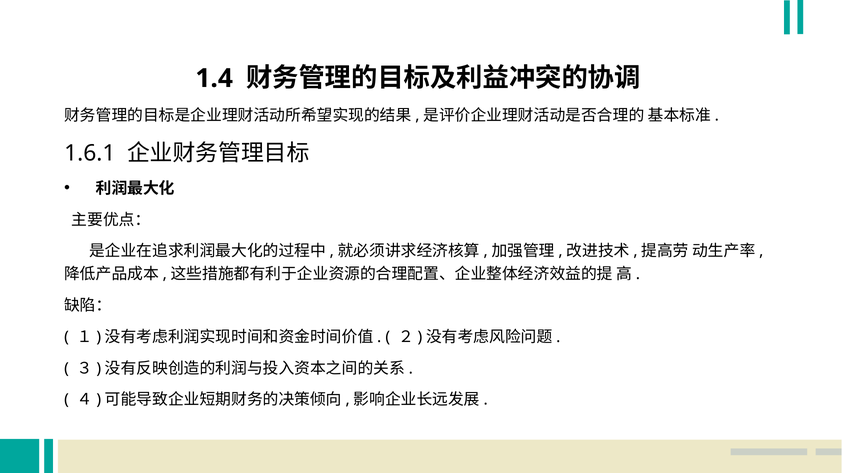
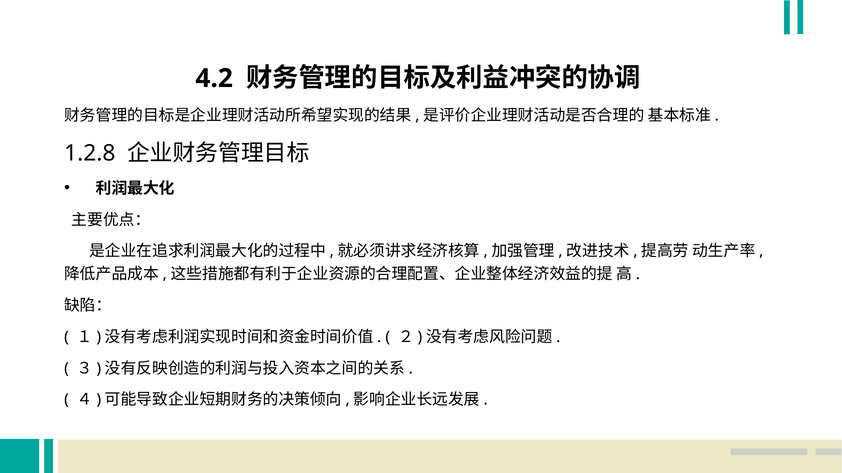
1.4: 1.4 -> 4.2 (214, 78)
1.6.1: 1.6.1 -> 1.2.8 (90, 153)
